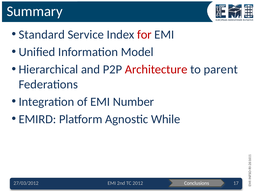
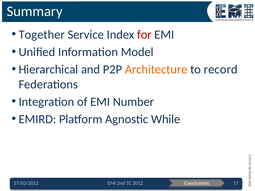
Standard: Standard -> Together (42, 35)
Architecture colour: red -> orange (156, 69)
parent: parent -> record (221, 69)
